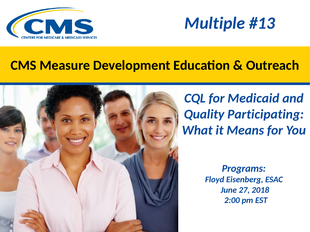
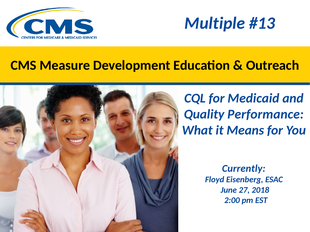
Participating: Participating -> Performance (266, 115)
Programs: Programs -> Currently (244, 169)
